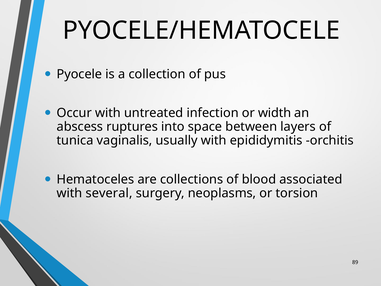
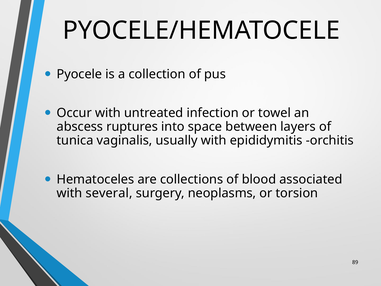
width: width -> towel (275, 113)
